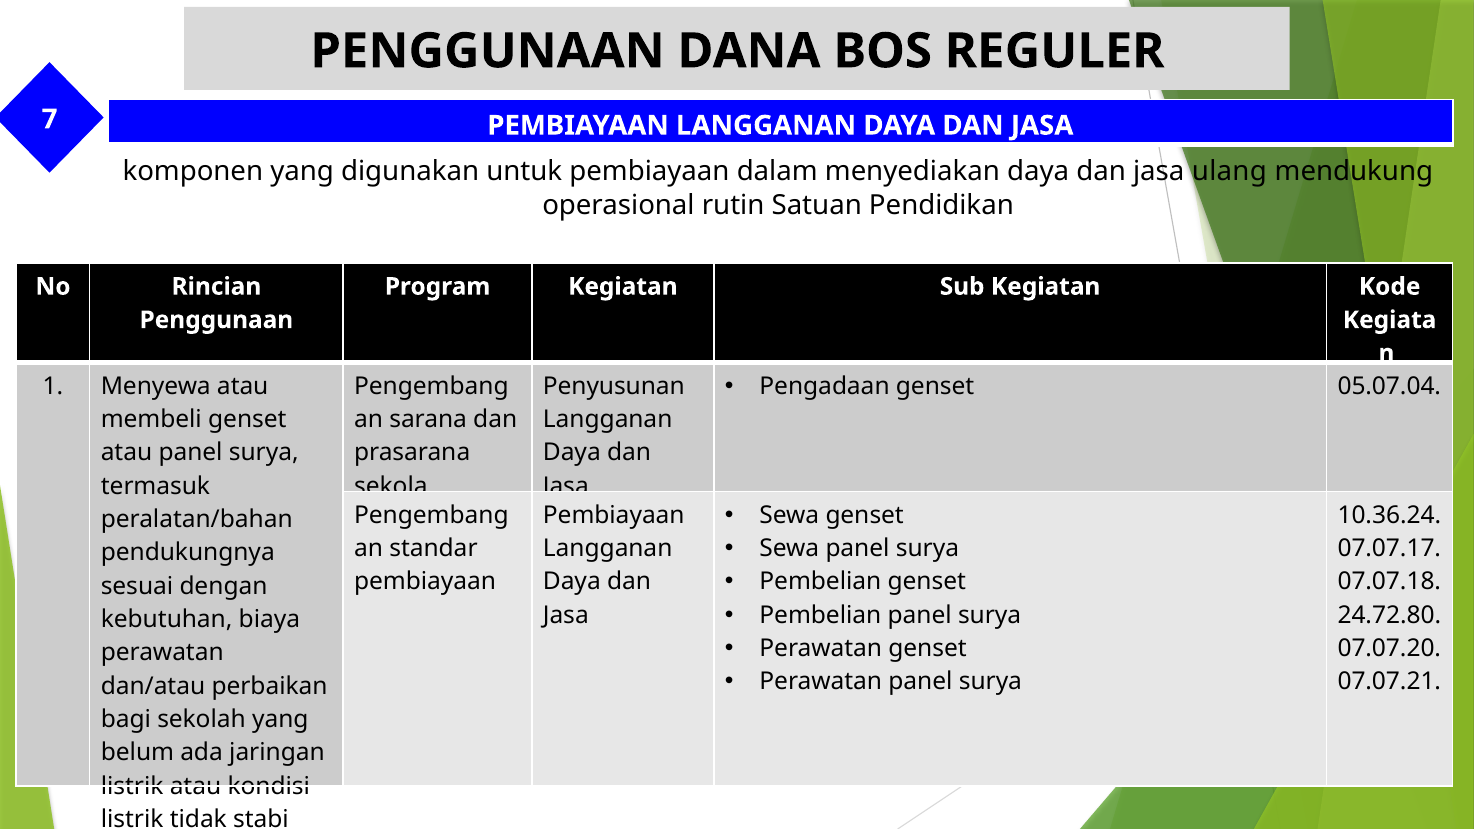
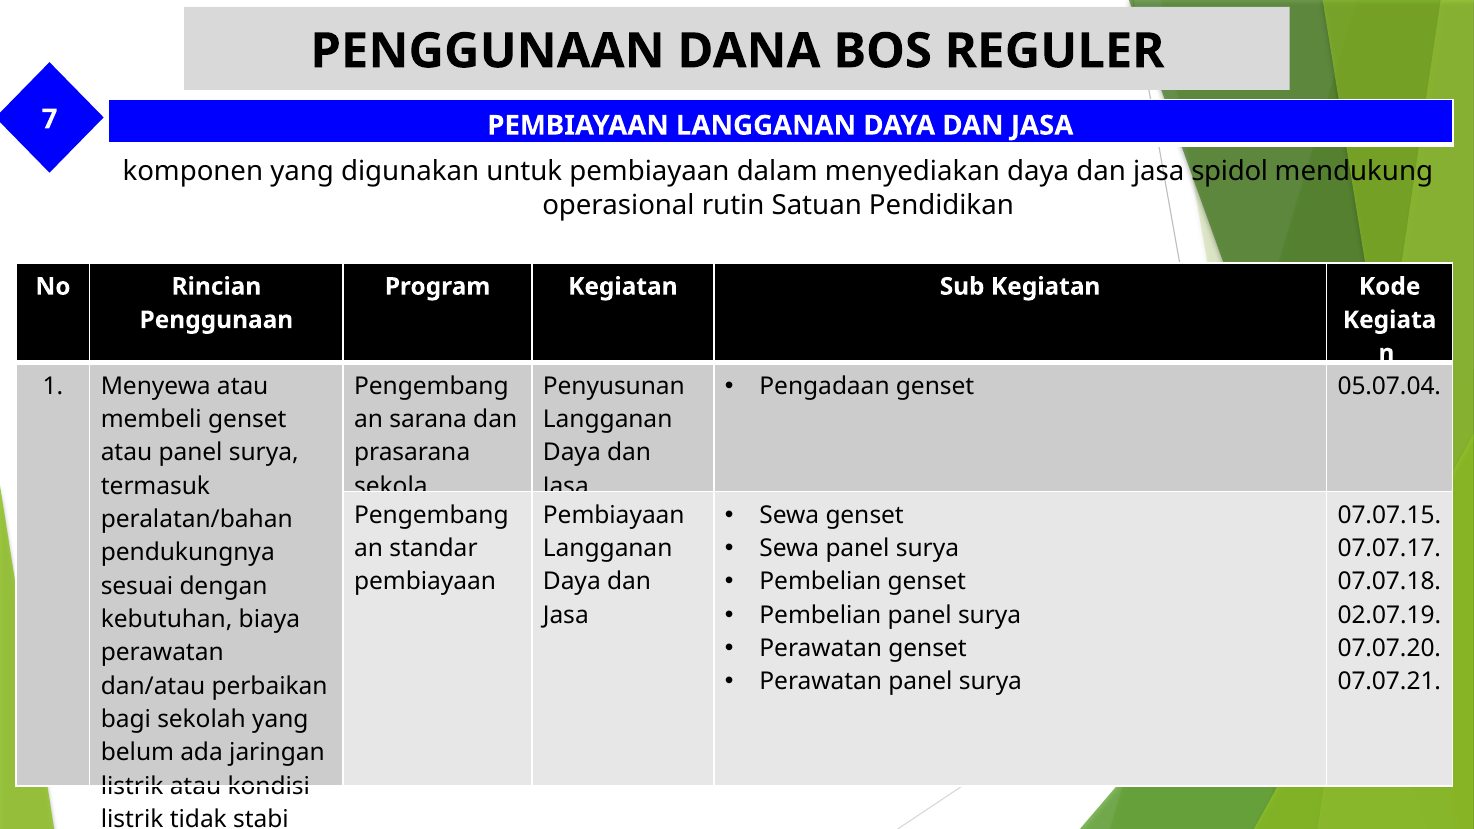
ulang: ulang -> spidol (1230, 172)
10.36.24: 10.36.24 -> 07.07.15 (1389, 515)
24.72.80: 24.72.80 -> 02.07.19 (1389, 615)
